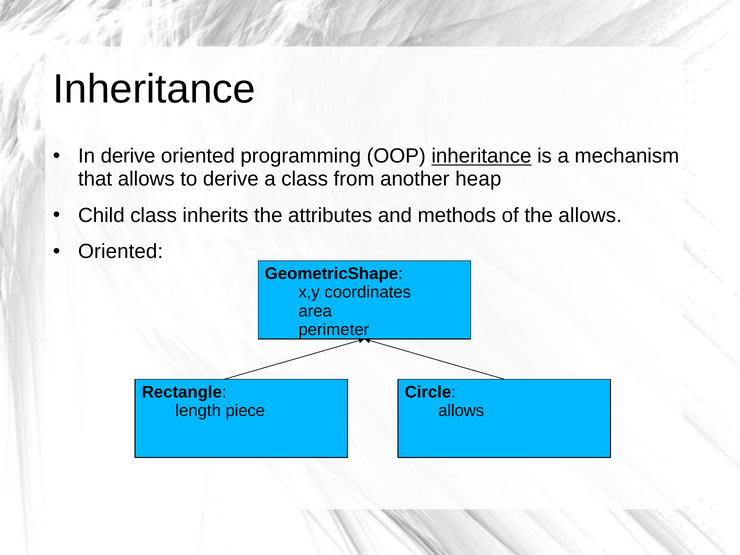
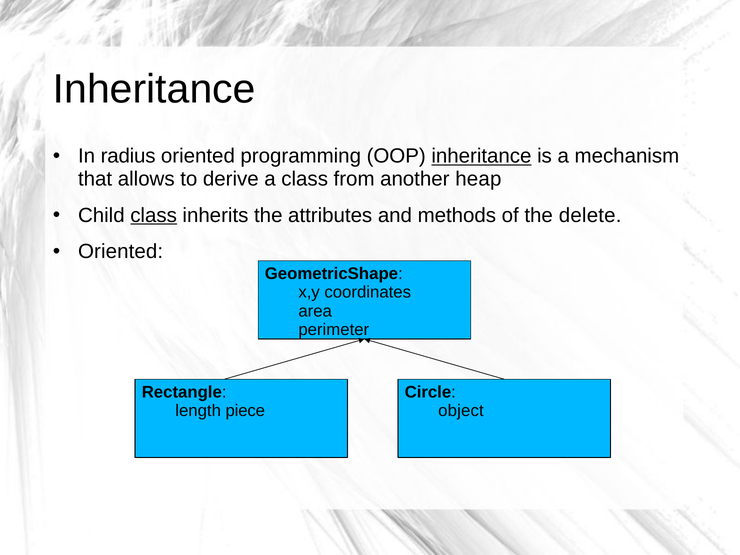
In derive: derive -> radius (128, 156)
class underline: none -> present (154, 215)
the allows: allows -> delete (590, 215)
allows: allows -> object (461, 411)
